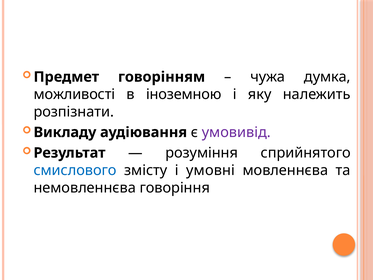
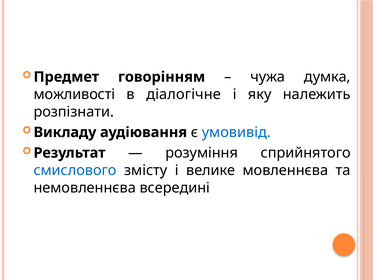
іноземною: іноземною -> діалогічне (184, 94)
умовивід colour: purple -> blue (236, 132)
умовні: умовні -> велике (211, 170)
говоріння: говоріння -> всередині (175, 188)
